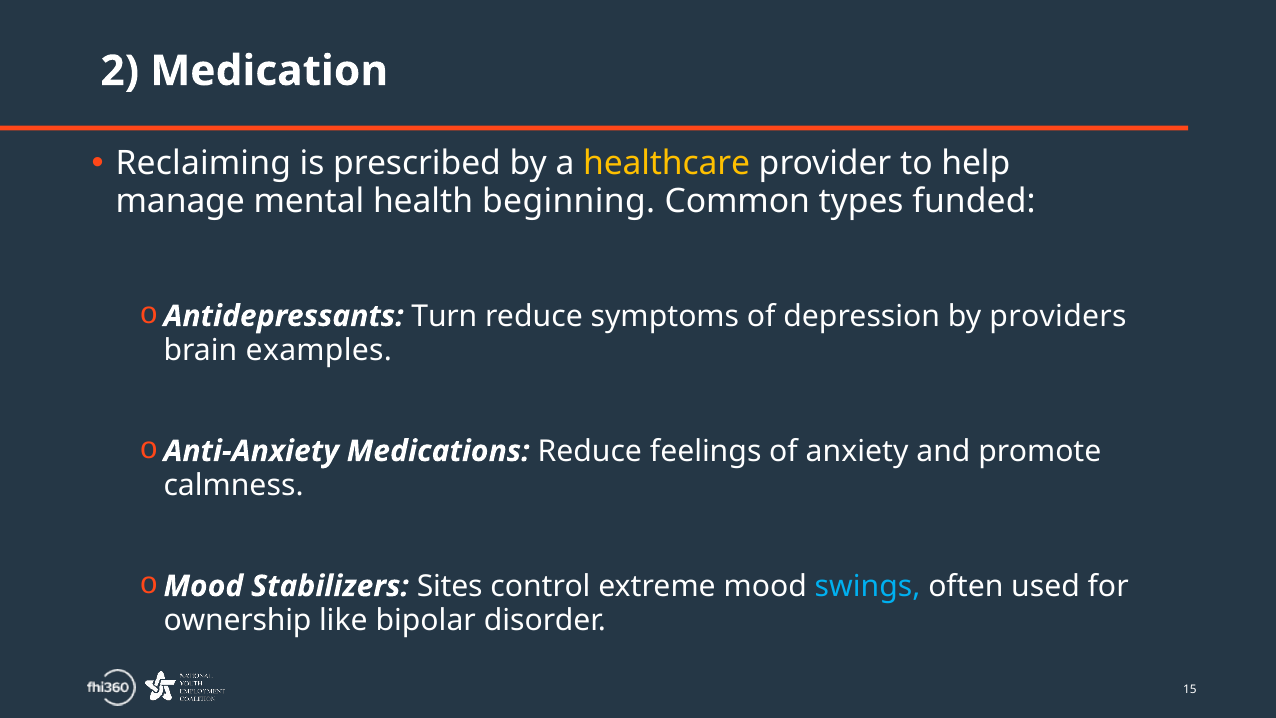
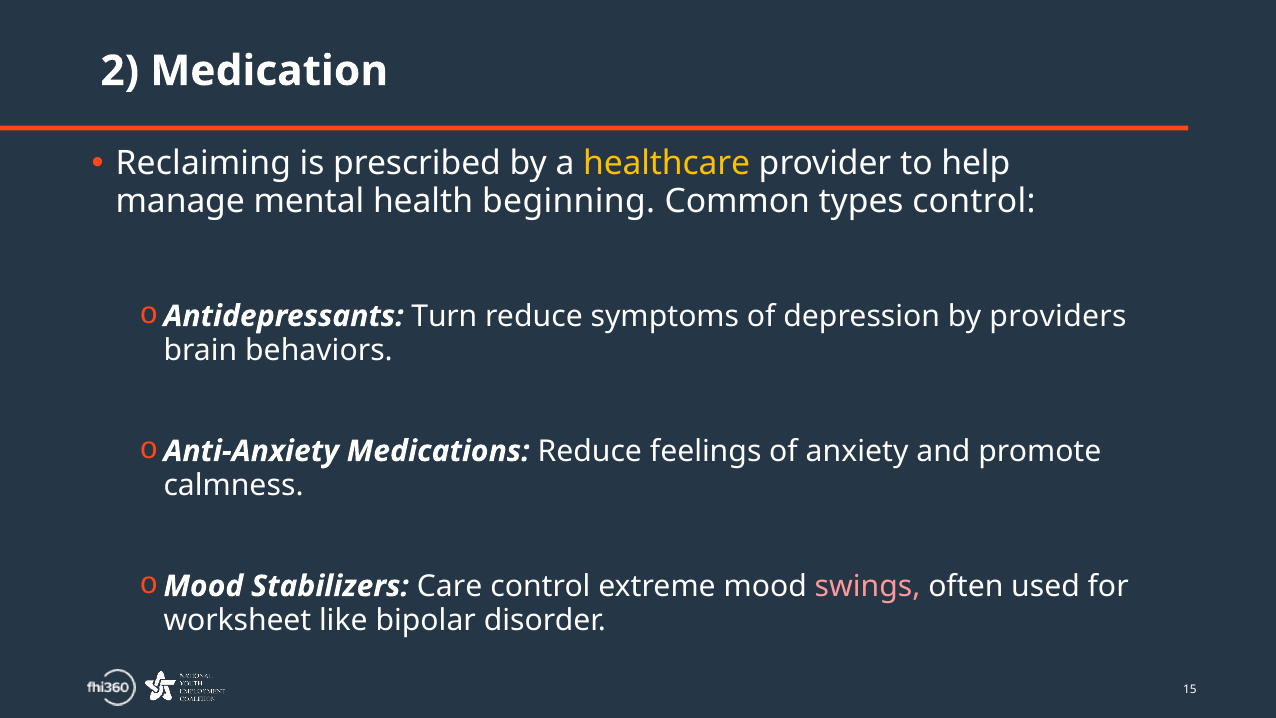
types funded: funded -> control (974, 201)
examples: examples -> behaviors (319, 350)
Sites: Sites -> Care (450, 586)
swings colour: light blue -> pink (868, 586)
ownership: ownership -> worksheet (237, 620)
